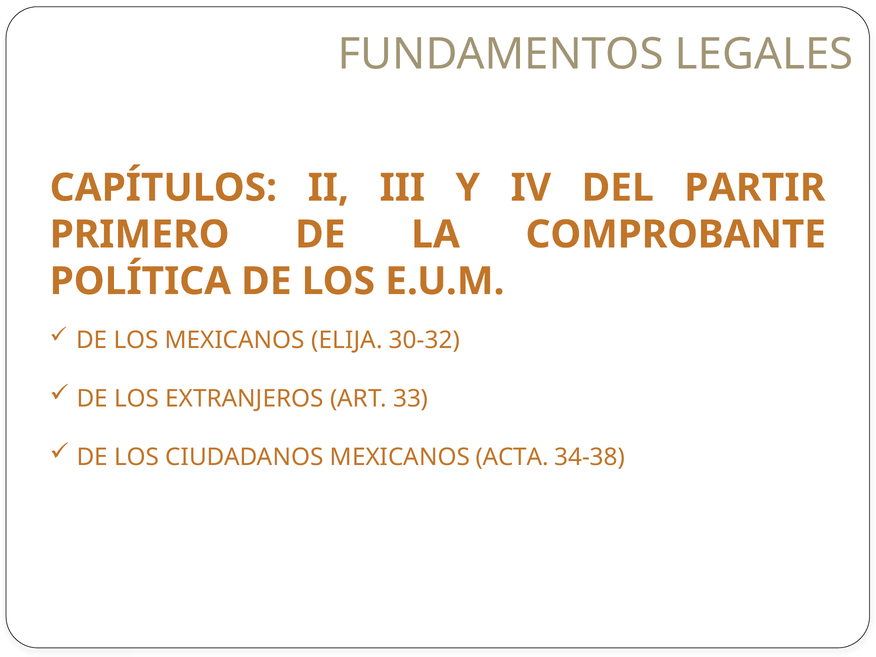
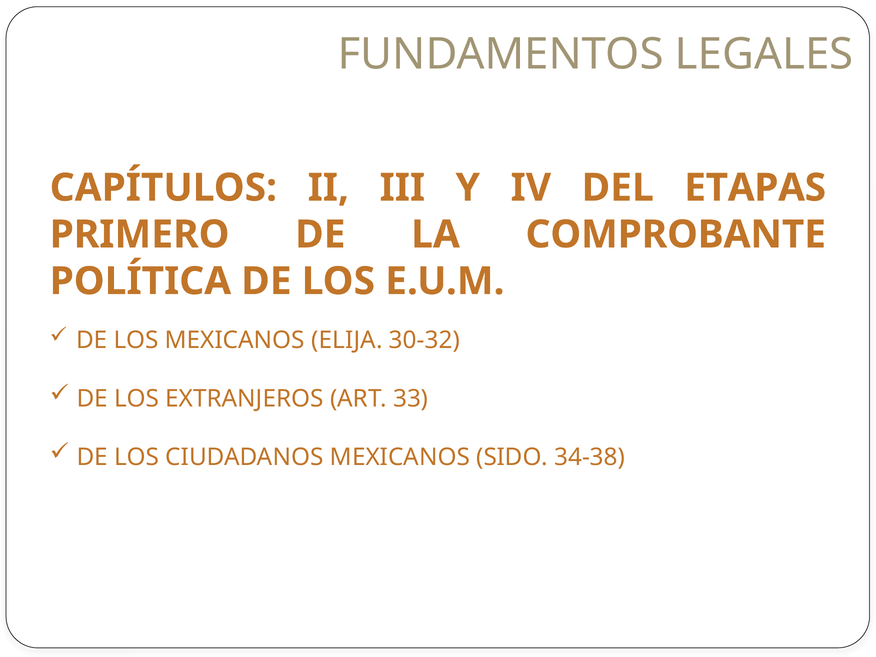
PARTIR: PARTIR -> ETAPAS (755, 188)
ACTA: ACTA -> SIDO (512, 457)
